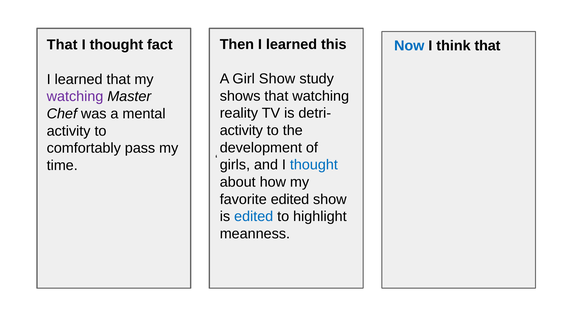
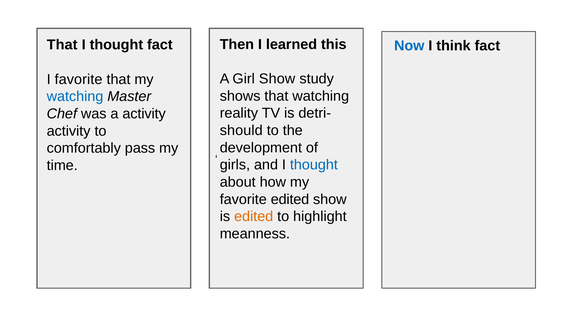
think that: that -> fact (487, 46)
learned: learned -> favorite (79, 79)
watching colour: purple -> blue (75, 97)
a mental: mental -> activity (144, 114)
activity: activity -> should (241, 131)
edited colour: blue -> orange (254, 217)
